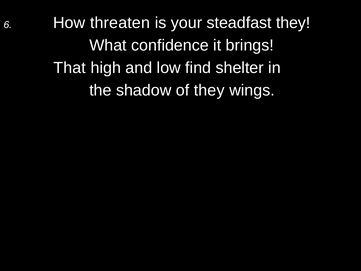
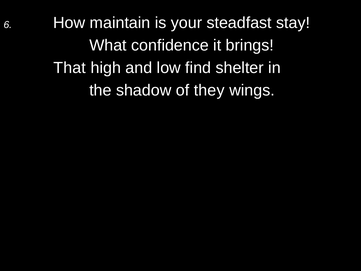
threaten: threaten -> maintain (120, 23)
steadfast they: they -> stay (293, 23)
